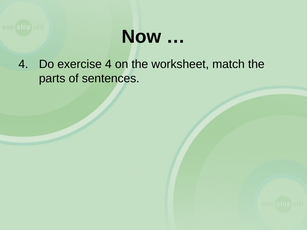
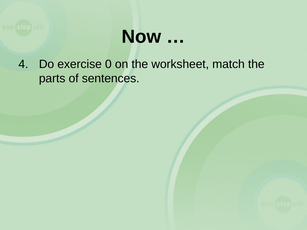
exercise 4: 4 -> 0 (108, 64)
